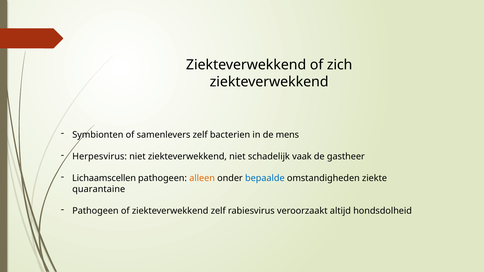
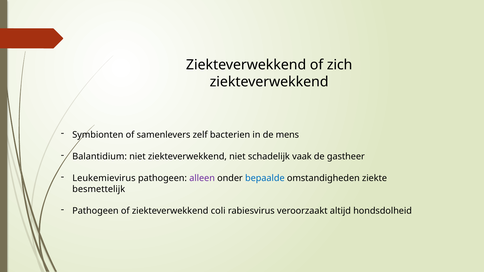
Herpesvirus: Herpesvirus -> Balantidium (100, 157)
Lichaamscellen: Lichaamscellen -> Leukemievirus (104, 178)
alleen colour: orange -> purple (202, 178)
quarantaine: quarantaine -> besmettelijk (99, 189)
ziekteverwekkend zelf: zelf -> coli (218, 211)
